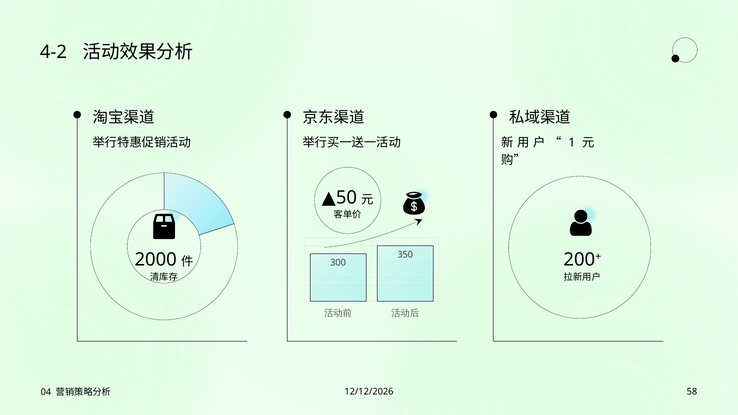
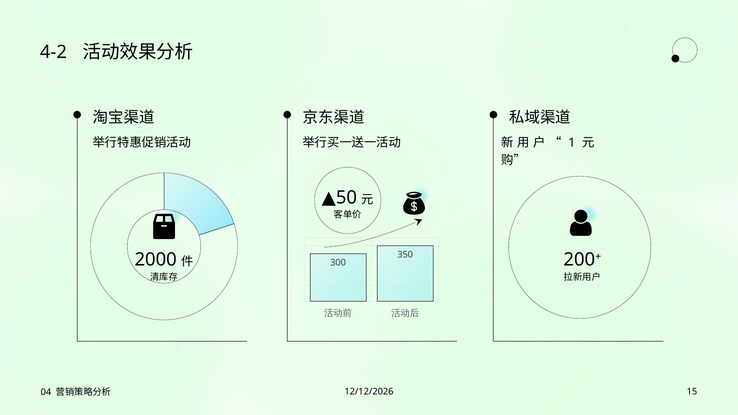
58: 58 -> 15 (692, 392)
